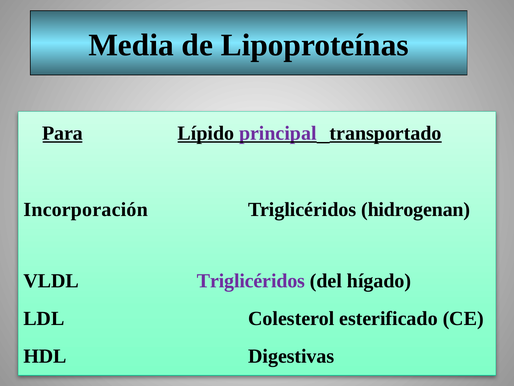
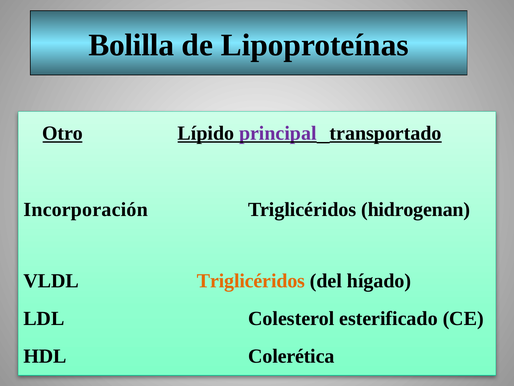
Media: Media -> Bolilla (131, 45)
Para: Para -> Otro (63, 133)
Triglicéridos colour: purple -> orange (251, 281)
Digestivas: Digestivas -> Colerética (291, 356)
